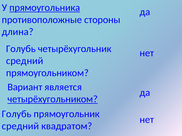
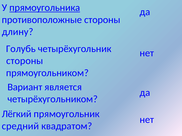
длина: длина -> длину (18, 32)
средний: средний -> стороны (25, 61)
четырёхугольником underline: present -> none (53, 99)
Голубь: Голубь -> Лёгкий (17, 114)
